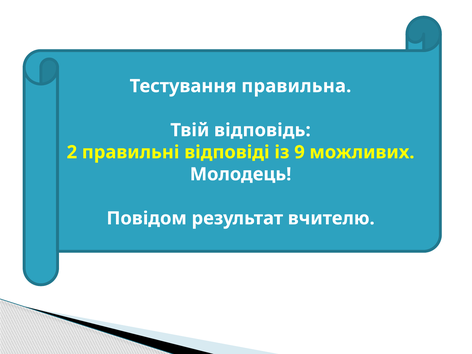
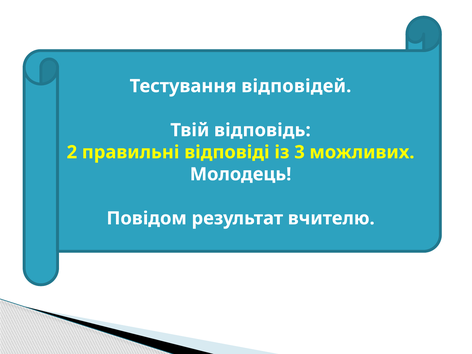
правильна: правильна -> відповідей (296, 86)
9: 9 -> 3 (300, 152)
